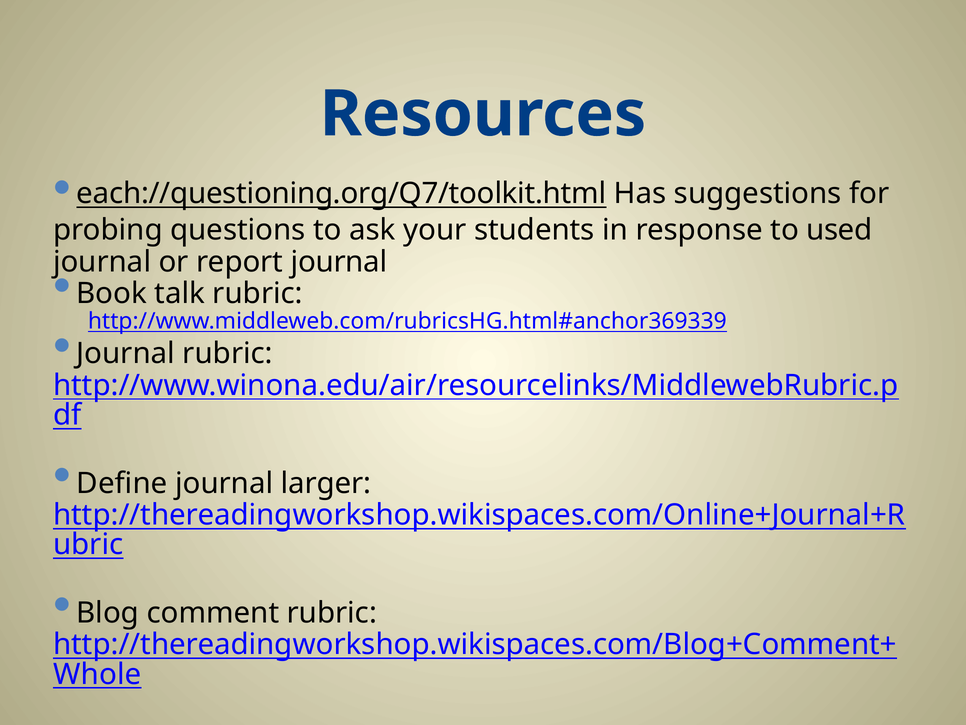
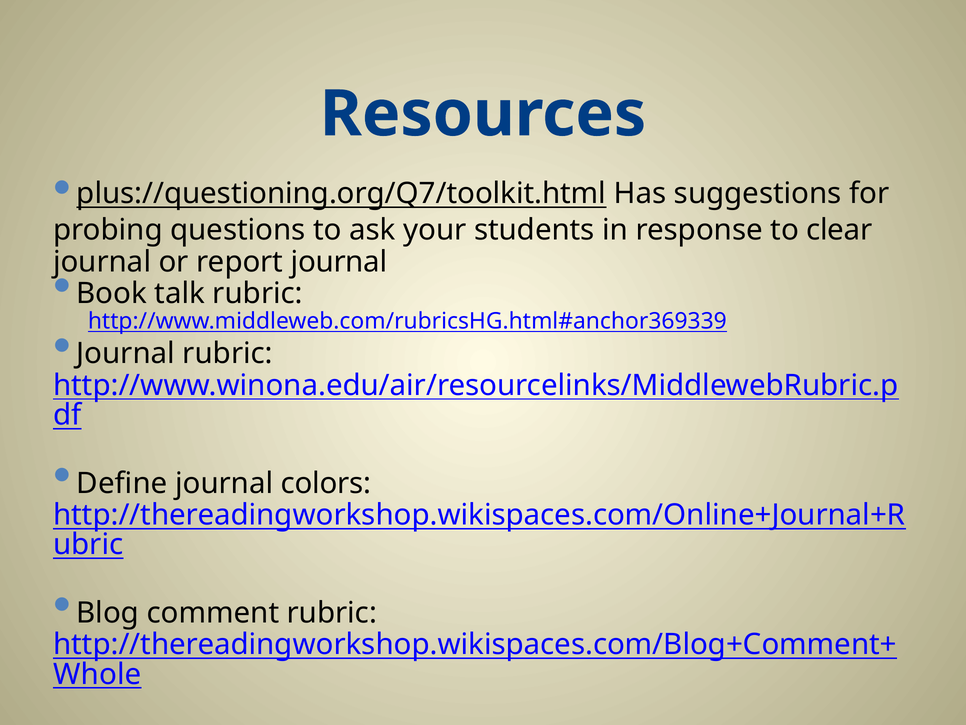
each://questioning.org/Q7/toolkit.html: each://questioning.org/Q7/toolkit.html -> plus://questioning.org/Q7/toolkit.html (341, 194)
used: used -> clear (839, 230)
larger: larger -> colors (326, 483)
